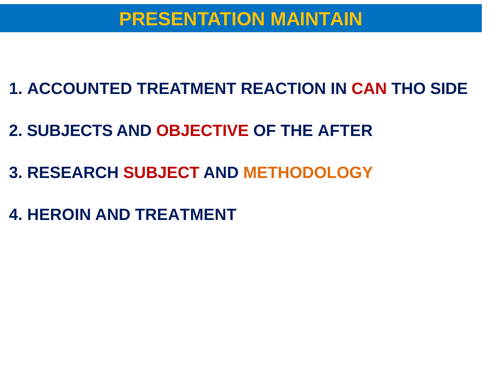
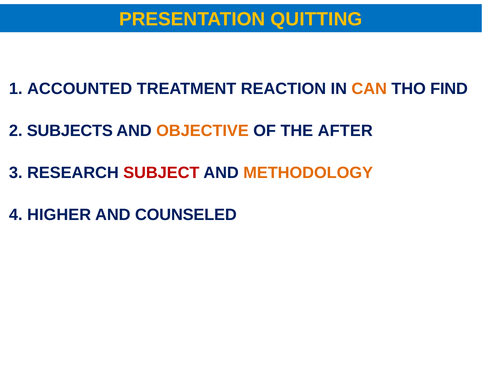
MAINTAIN: MAINTAIN -> QUITTING (317, 19)
CAN colour: red -> orange (369, 89)
SIDE: SIDE -> FIND (449, 89)
OBJECTIVE colour: red -> orange (202, 131)
HEROIN: HEROIN -> HIGHER (59, 214)
AND TREATMENT: TREATMENT -> COUNSELED (186, 214)
